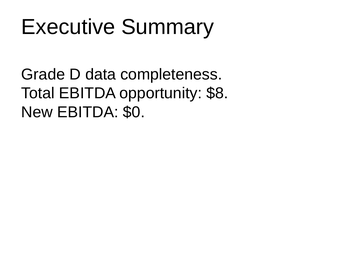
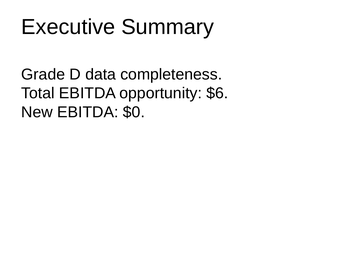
$8: $8 -> $6 (217, 93)
